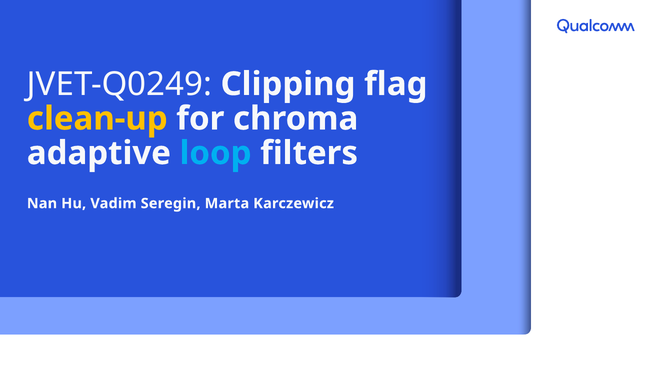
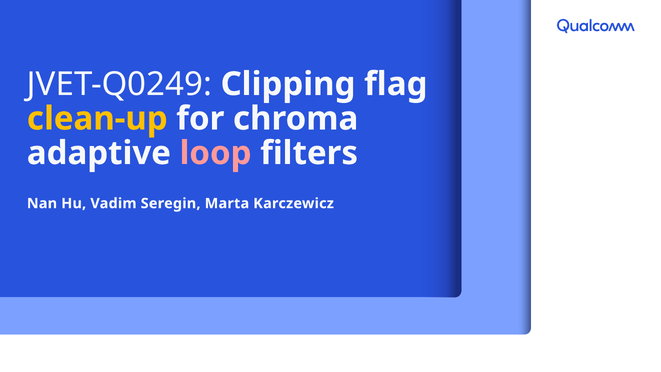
loop colour: light blue -> pink (216, 153)
